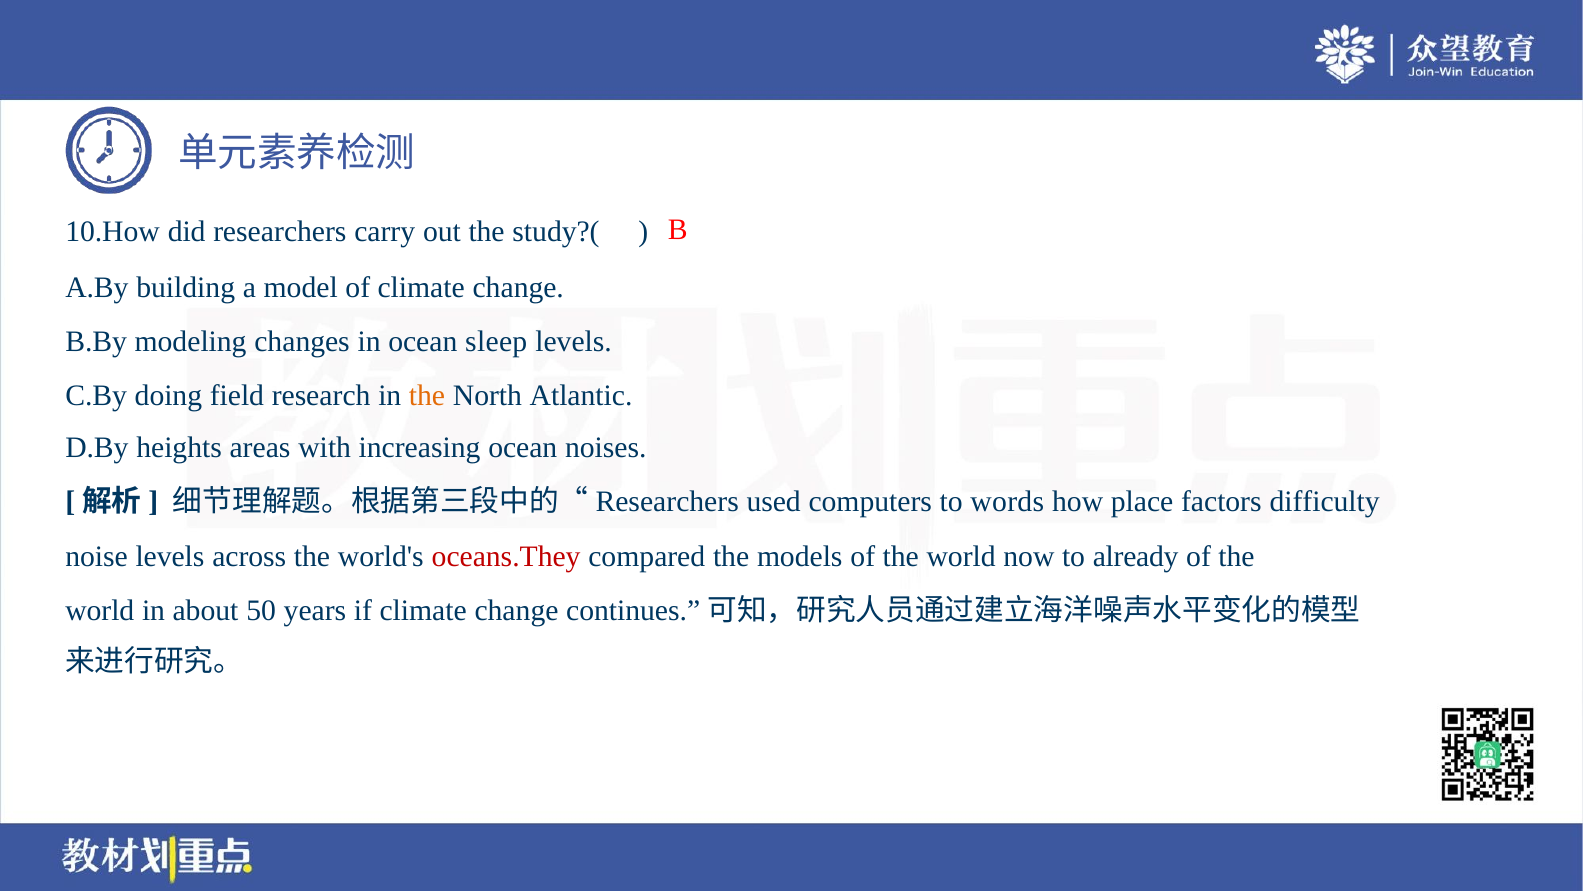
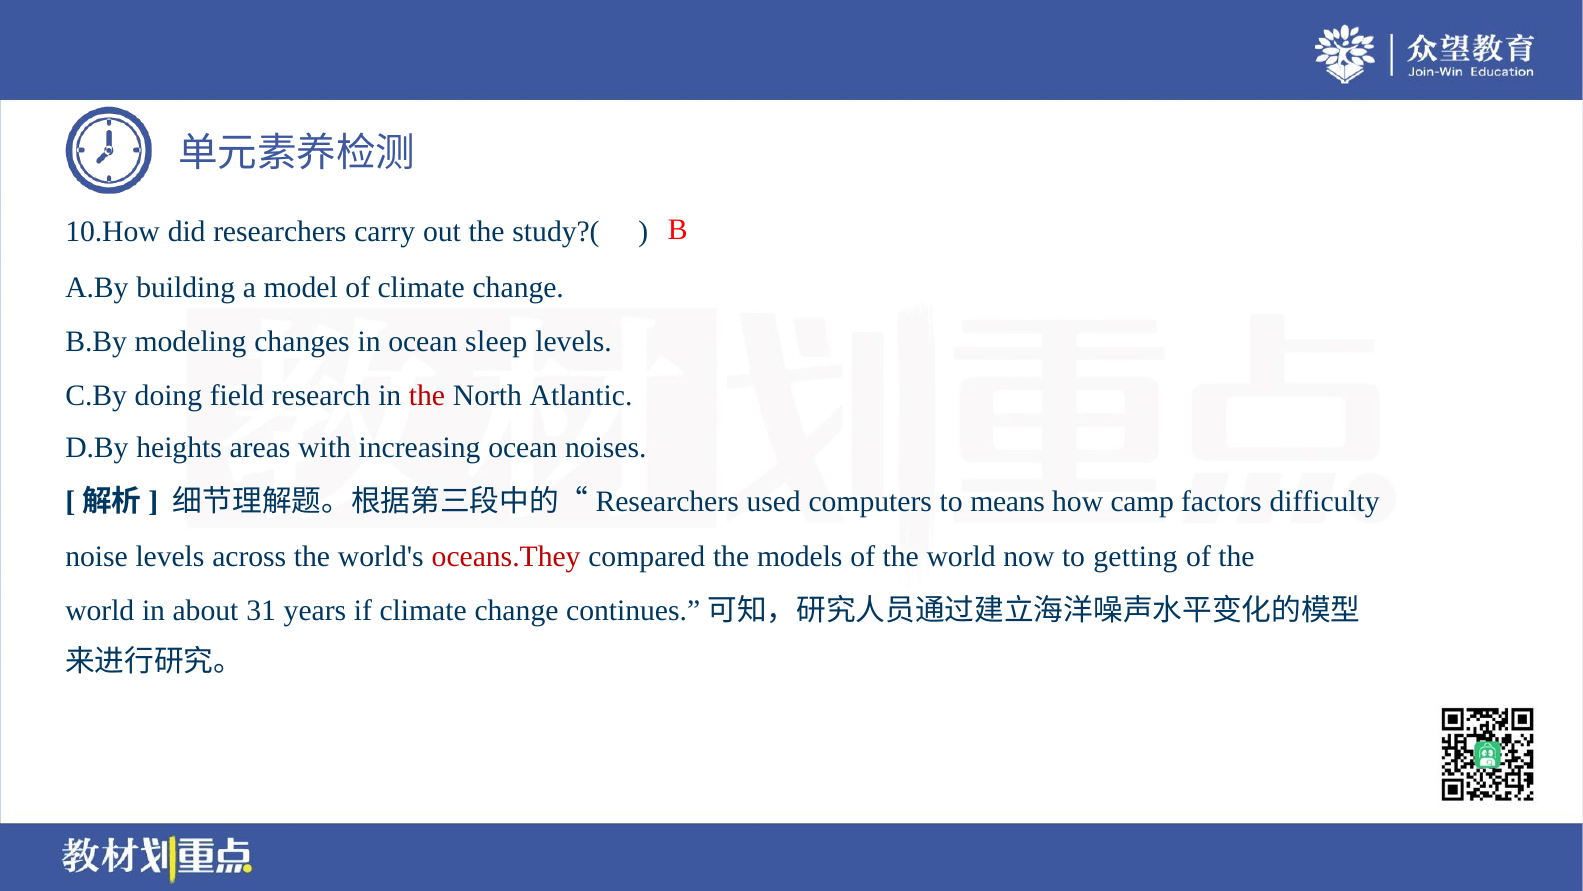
the colour: orange -> red (427, 396)
words: words -> means (1008, 501)
place: place -> camp (1142, 501)
already: already -> getting (1135, 556)
50: 50 -> 31 (261, 610)
